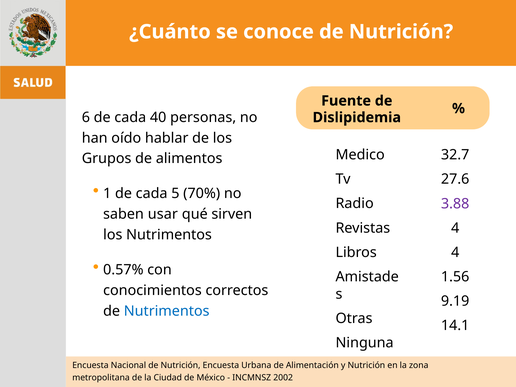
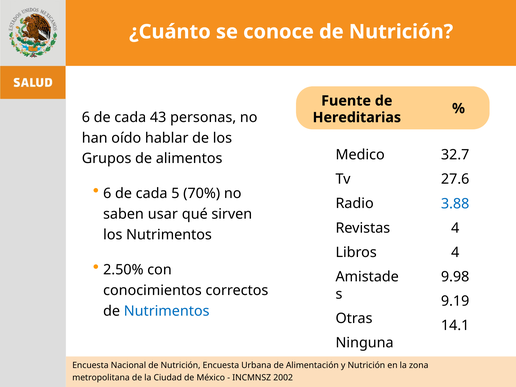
40: 40 -> 43 (158, 117)
Dislipidemia: Dislipidemia -> Hereditarias (357, 117)
1: 1 -> 6 (107, 194)
3.88 colour: purple -> blue (455, 204)
0.57%: 0.57% -> 2.50% (123, 270)
1.56: 1.56 -> 9.98 (455, 277)
